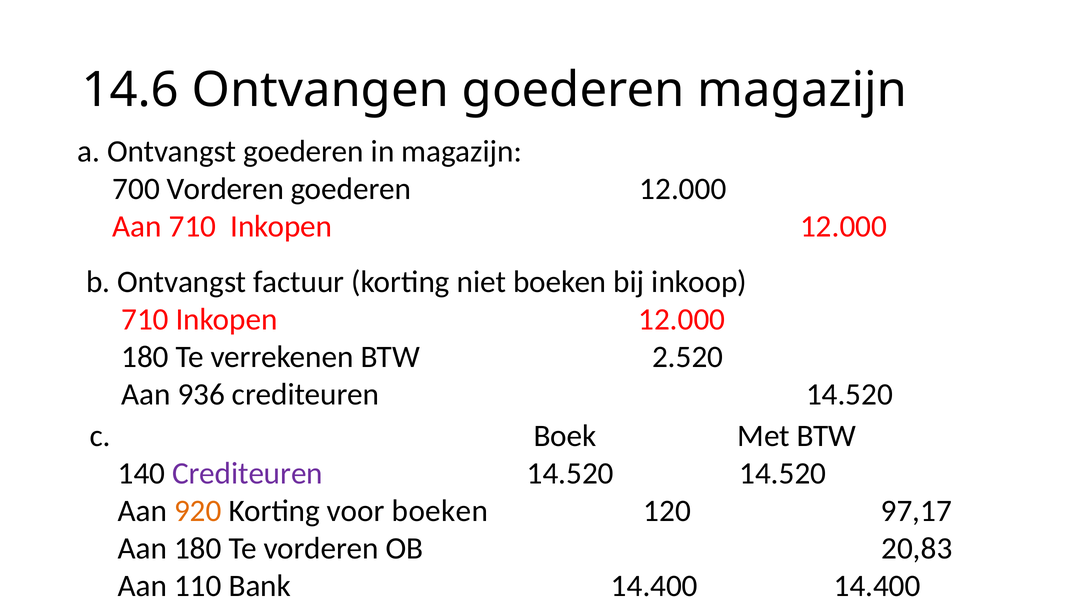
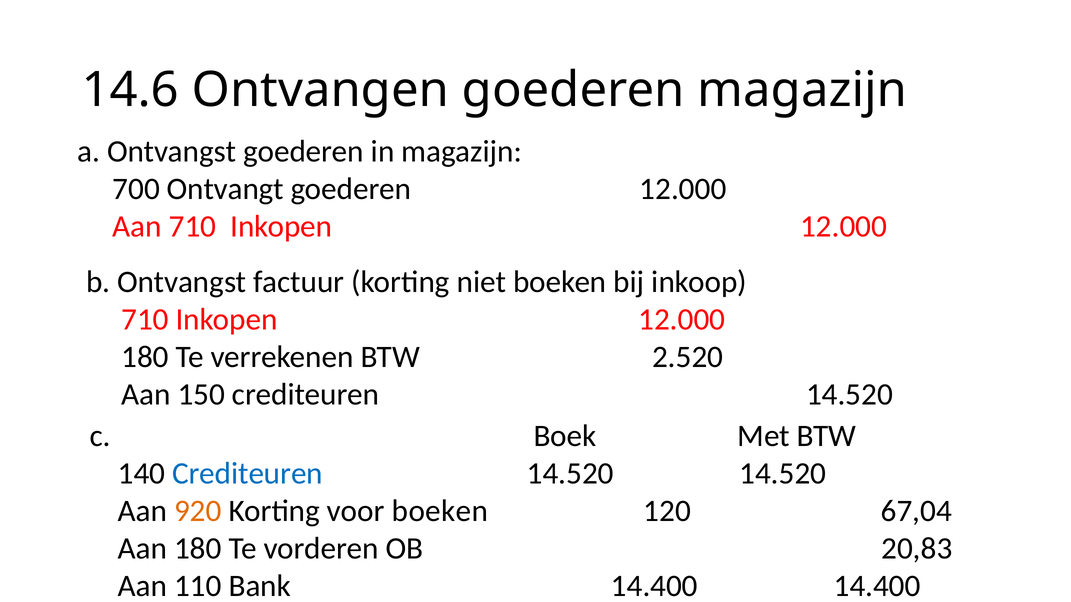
700 Vorderen: Vorderen -> Ontvangt (225, 189)
936: 936 -> 150 (201, 395)
Crediteuren colour: purple -> blue (248, 474)
97,17: 97,17 -> 67,04 (916, 511)
